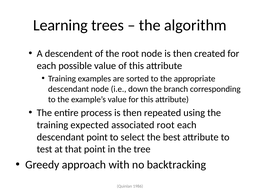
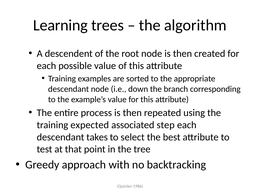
associated root: root -> step (166, 125)
descendant point: point -> takes (97, 137)
